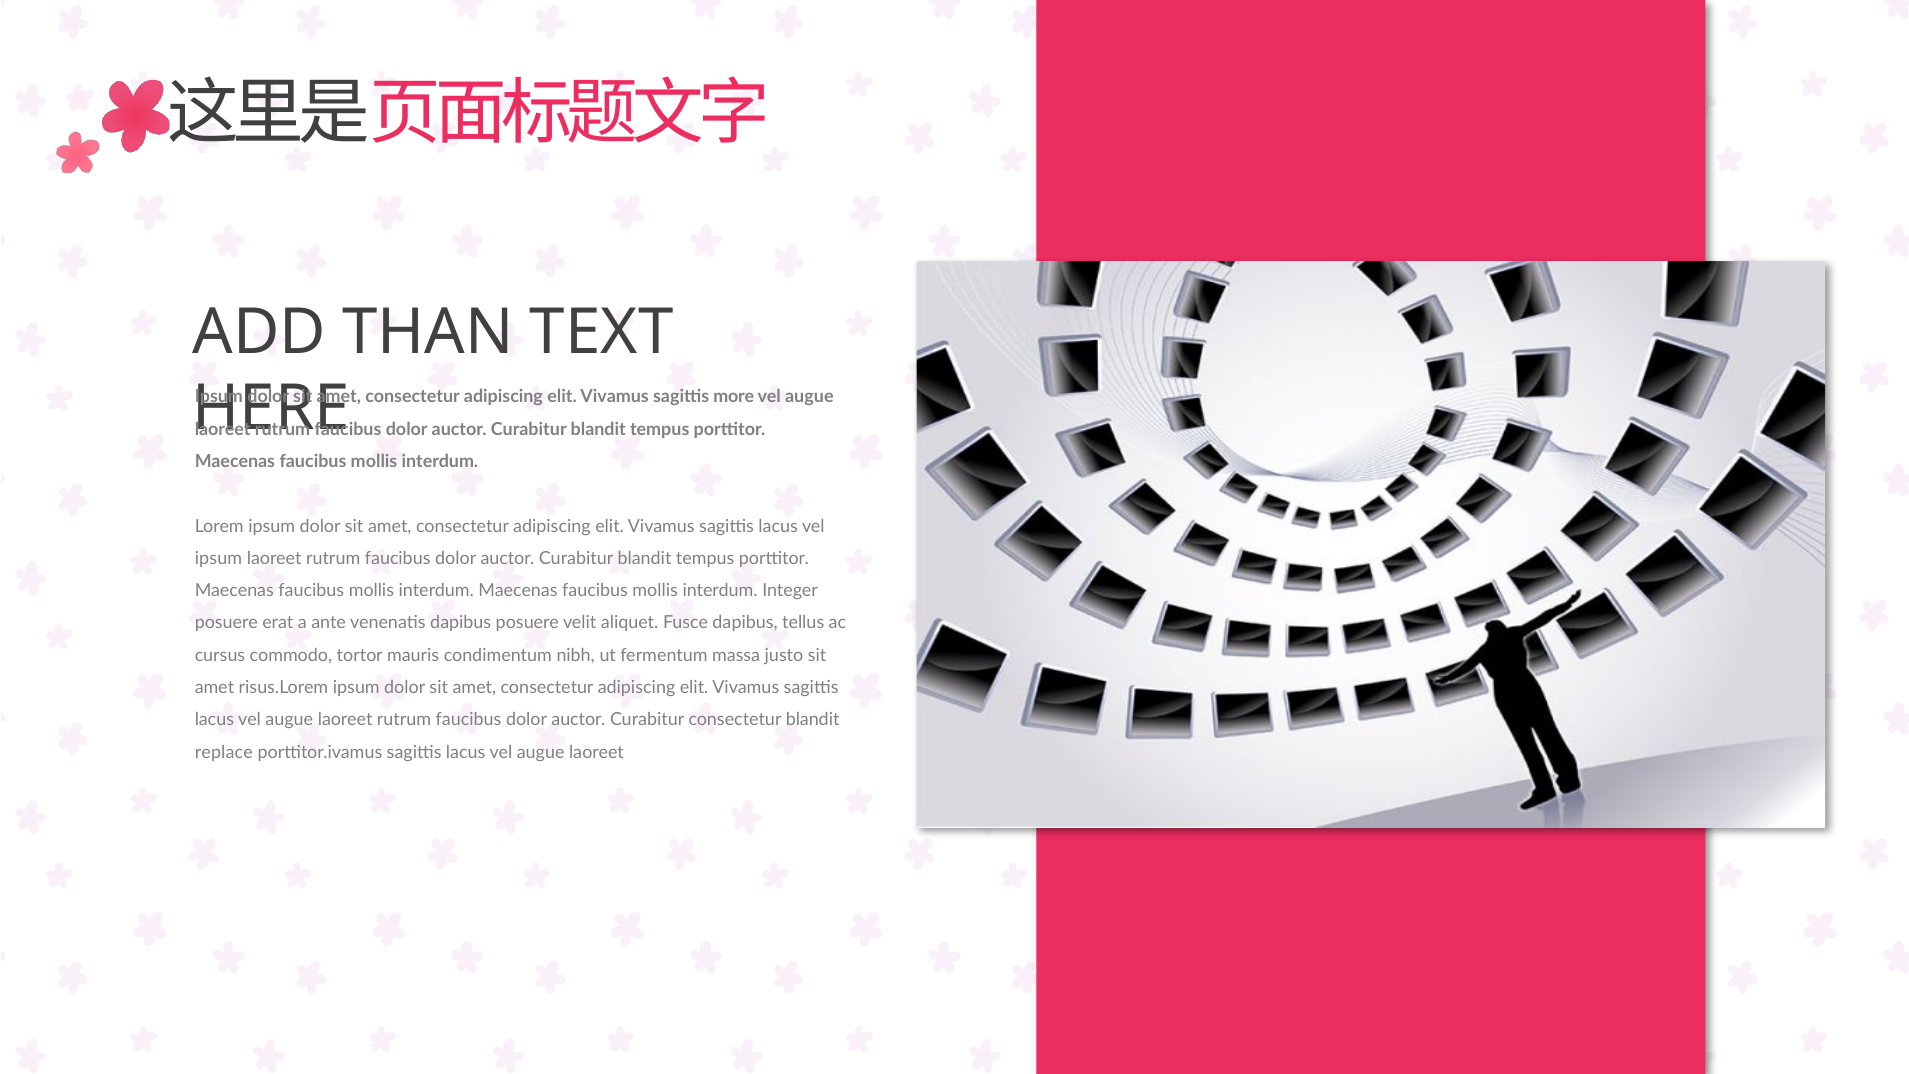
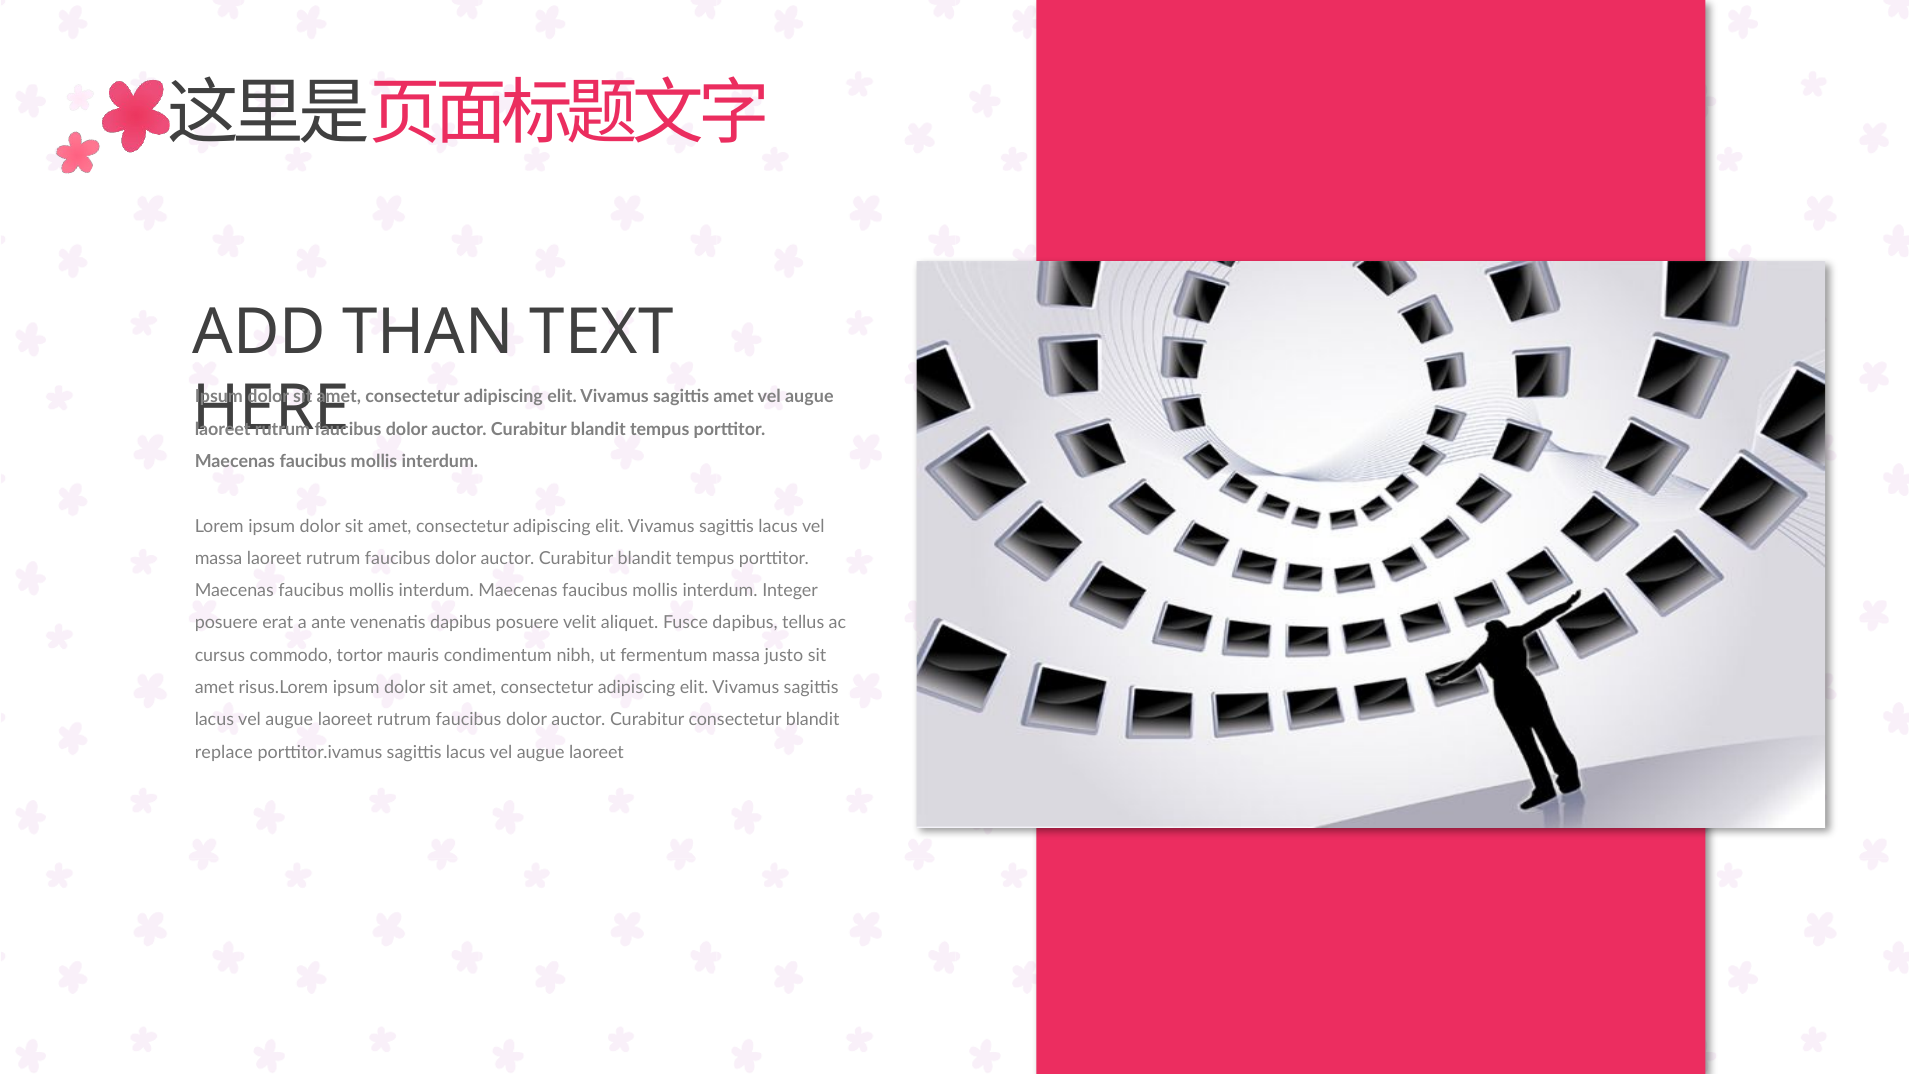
sagittis more: more -> amet (734, 397)
ipsum: ipsum -> massa (219, 558)
